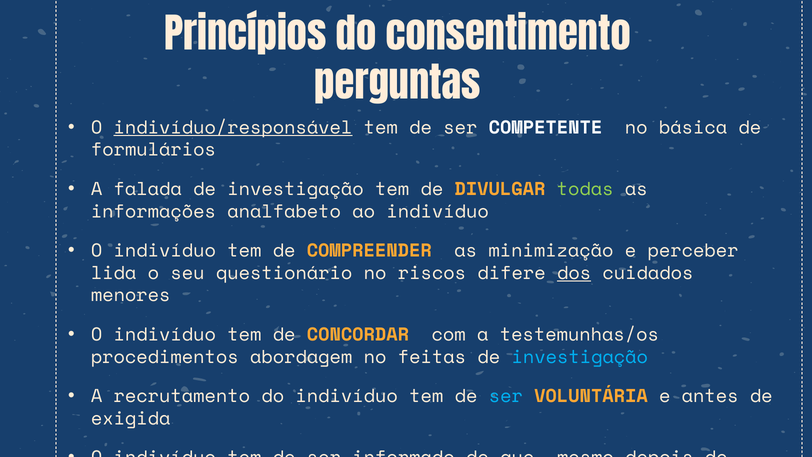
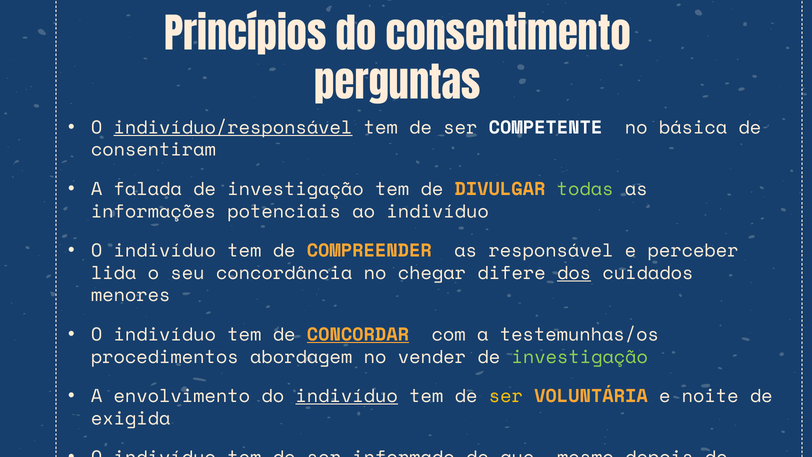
formulários: formulários -> consentiram (153, 150)
analfabeto: analfabeto -> potenciais (284, 211)
minimização: minimização -> responsável (551, 251)
seu questionário: questionário -> concordância (284, 273)
riscos: riscos -> chegar (432, 273)
CONCORDAR underline: none -> present (358, 334)
feitas: feitas -> vender (432, 357)
investigação colour: light blue -> light green (580, 357)
recrutamento: recrutamento -> envolvimento (182, 396)
indivíduo underline: none -> present (347, 396)
ser colour: light blue -> yellow (506, 396)
antes: antes -> noite (710, 396)
